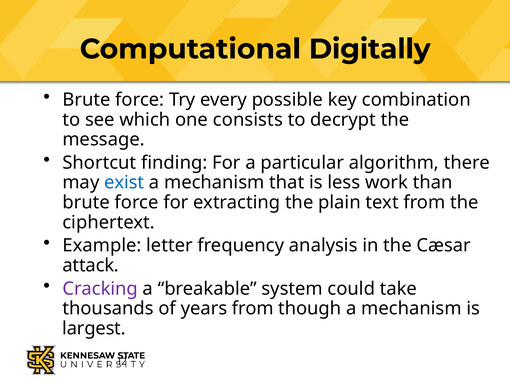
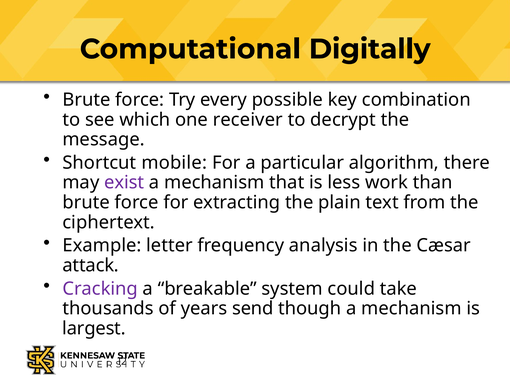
consists: consists -> receiver (248, 120)
finding: finding -> mobile (174, 163)
exist colour: blue -> purple (124, 183)
years from: from -> send (253, 309)
